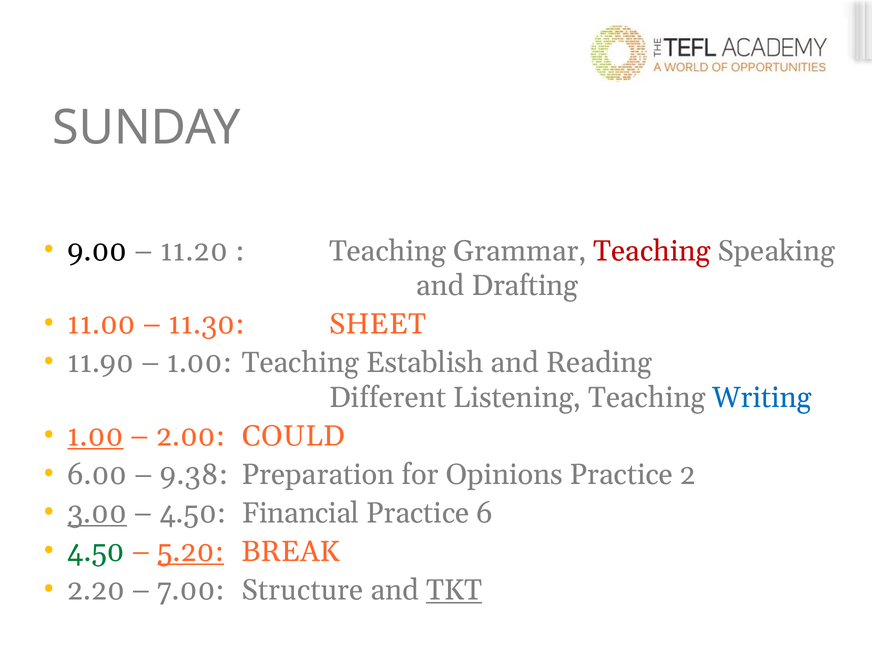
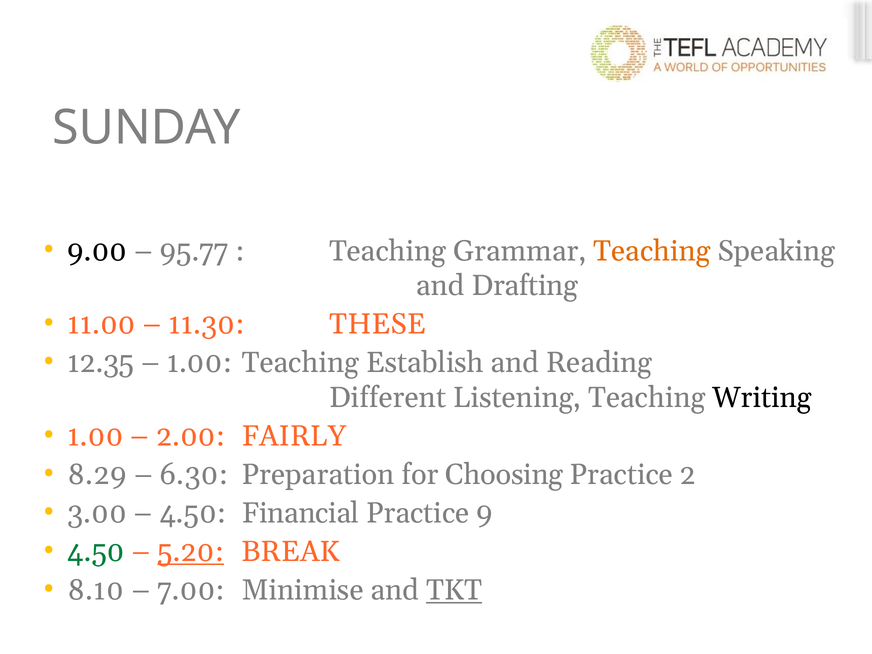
11.20: 11.20 -> 95.77 (194, 251)
Teaching colour: red -> orange (652, 251)
SHEET: SHEET -> THESE (378, 324)
11.90: 11.90 -> 12.35 (101, 363)
Writing colour: blue -> black (762, 398)
1.00 underline: present -> none (95, 436)
COULD: COULD -> FAIRLY (294, 436)
6.00: 6.00 -> 8.29 (97, 475)
9.38: 9.38 -> 6.30 (194, 475)
Opinions: Opinions -> Choosing (504, 475)
3.00 underline: present -> none (97, 513)
6: 6 -> 9 (484, 513)
2.20: 2.20 -> 8.10 (96, 590)
Structure: Structure -> Minimise (303, 590)
